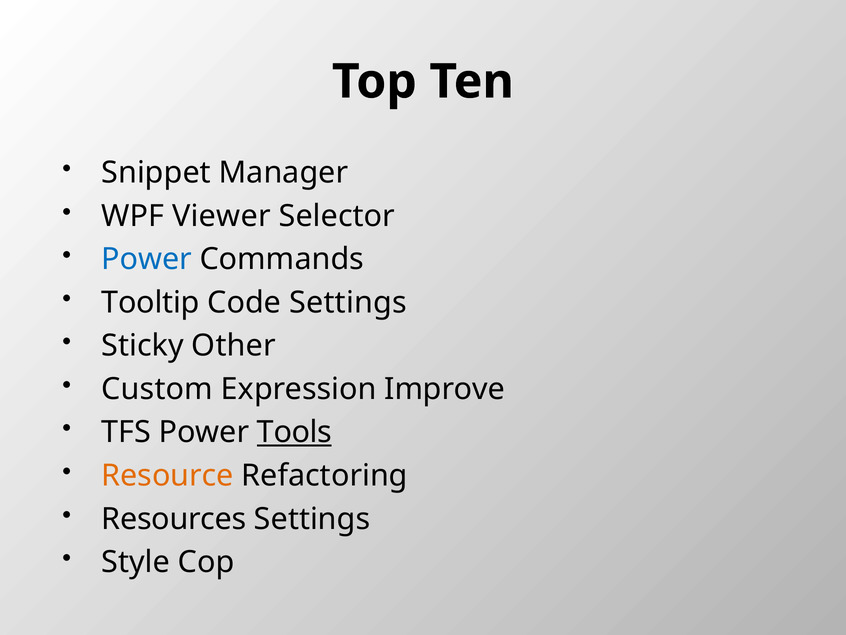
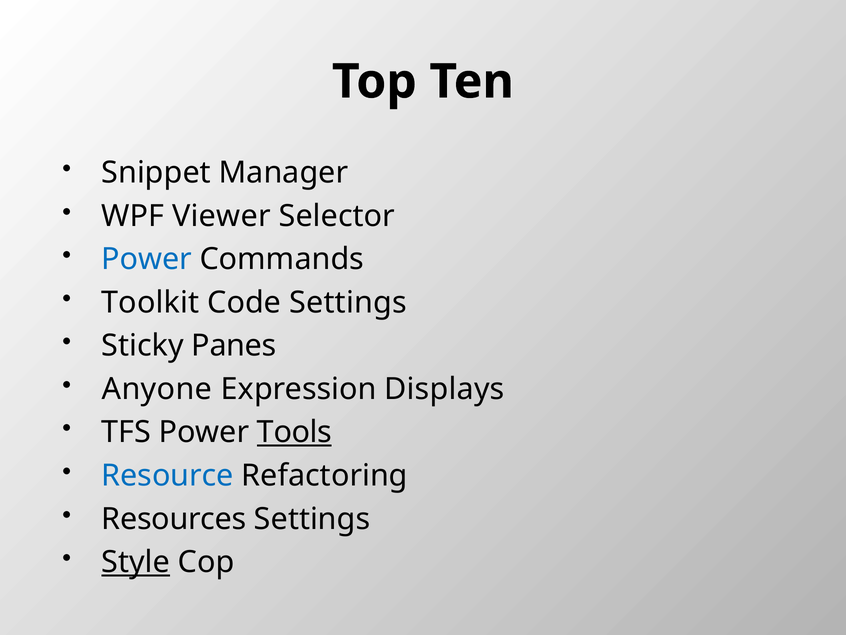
Tooltip: Tooltip -> Toolkit (150, 302)
Other: Other -> Panes (234, 346)
Custom: Custom -> Anyone (157, 389)
Improve: Improve -> Displays (444, 389)
Resource colour: orange -> blue (167, 475)
Style underline: none -> present (136, 562)
